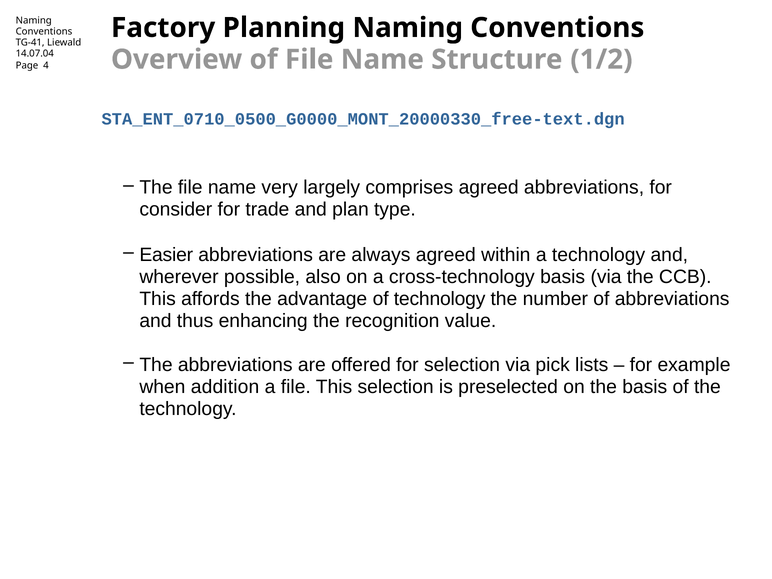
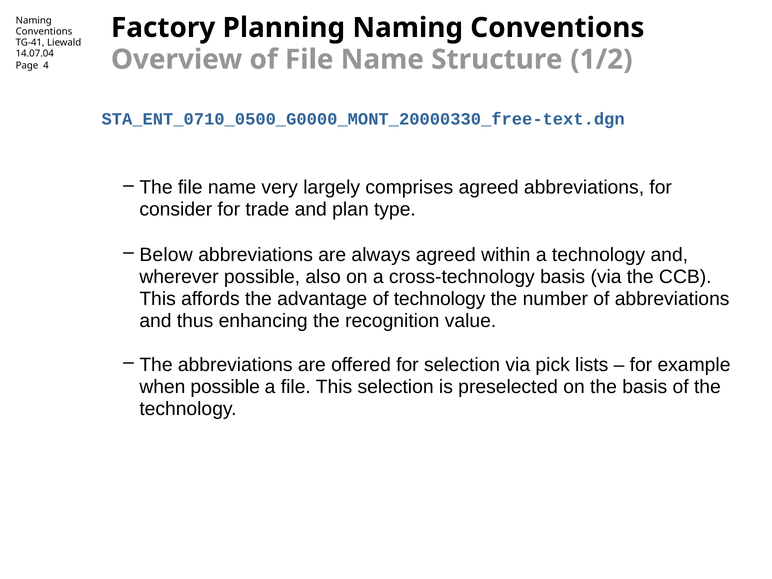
Easier: Easier -> Below (166, 255)
when addition: addition -> possible (225, 387)
